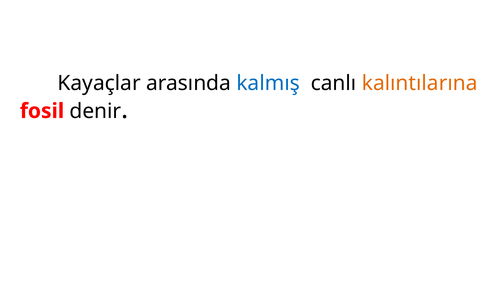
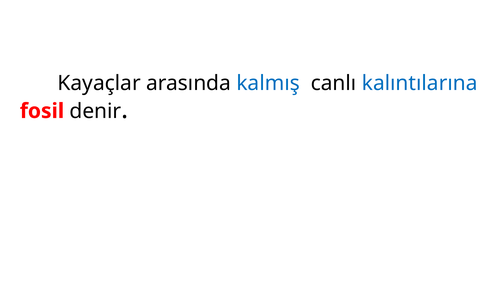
kalıntılarına colour: orange -> blue (420, 83)
